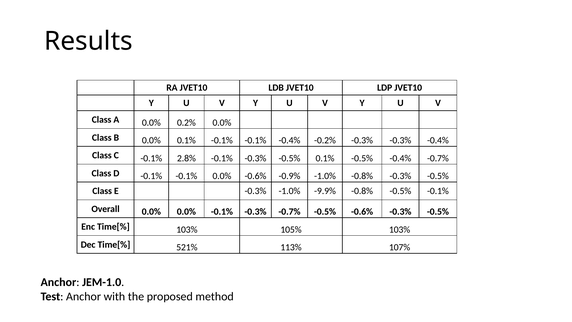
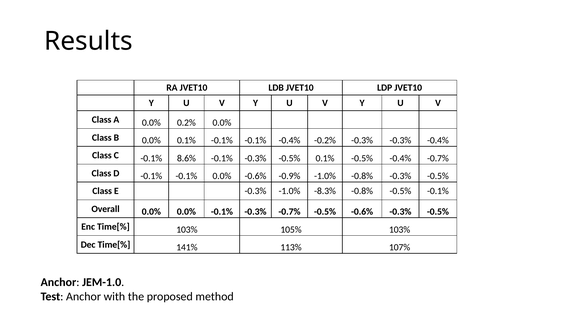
2.8%: 2.8% -> 8.6% (186, 158)
-9.9%: -9.9% -> -8.3% (325, 191)
521%: 521% -> 141% (187, 247)
